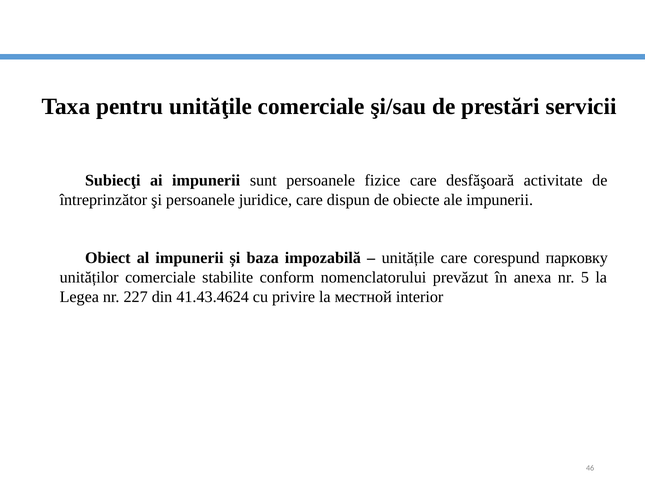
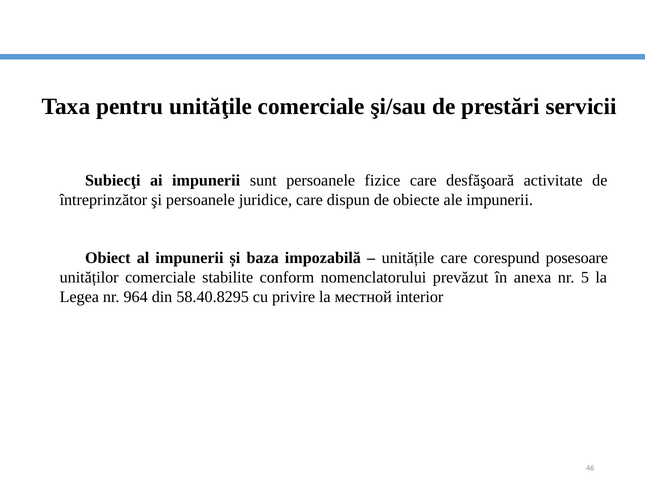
парковку: парковку -> posesoare (577, 258)
227: 227 -> 964 (136, 297)
41.43.4624: 41.43.4624 -> 58.40.8295 (213, 297)
